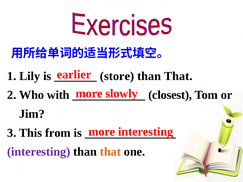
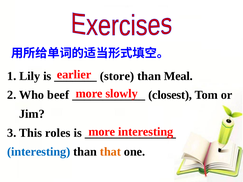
That: That -> Meal (178, 76)
with: with -> beef (58, 95)
from: from -> roles (58, 133)
interesting colour: purple -> blue (39, 152)
